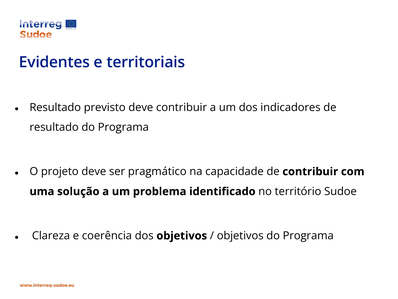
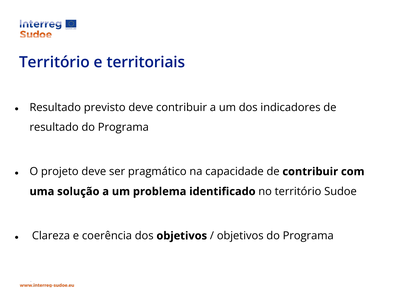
Evidentes: Evidentes -> Território (54, 62)
